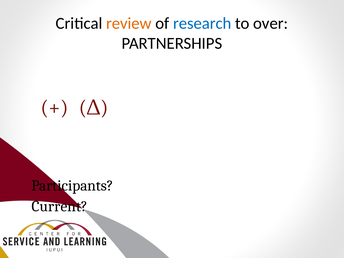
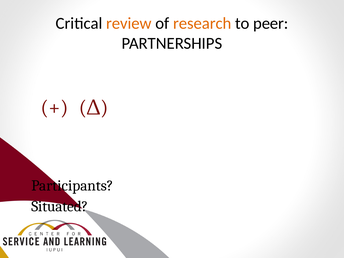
research colour: blue -> orange (202, 23)
over: over -> peer (271, 23)
Current: Current -> Situated (60, 206)
